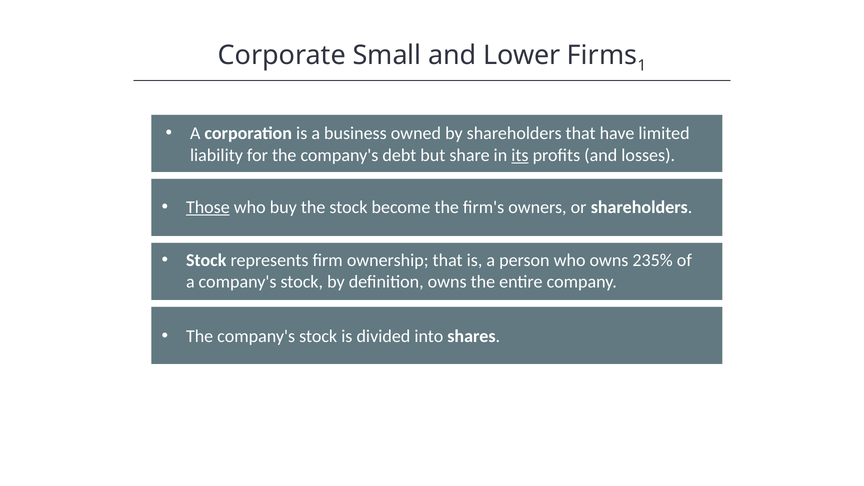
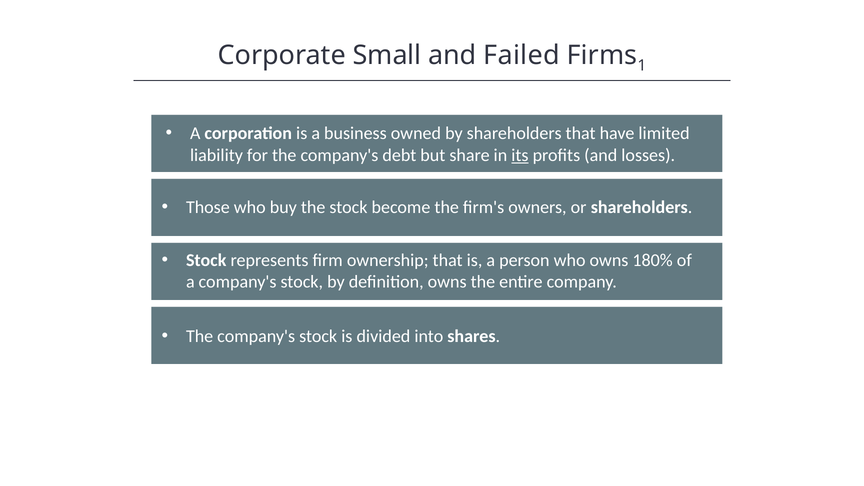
Lower: Lower -> Failed (522, 55)
Those underline: present -> none (208, 207)
235%: 235% -> 180% (653, 260)
